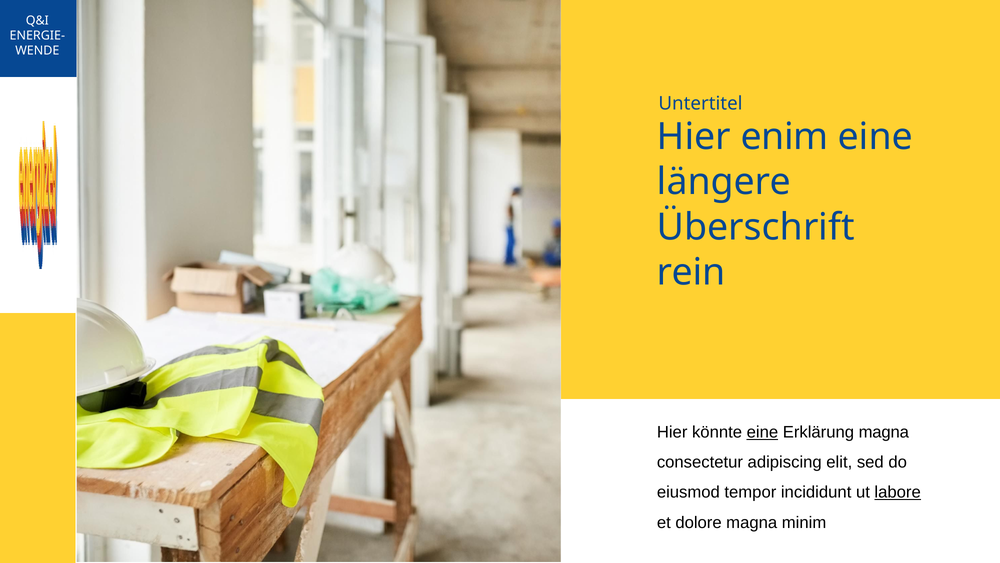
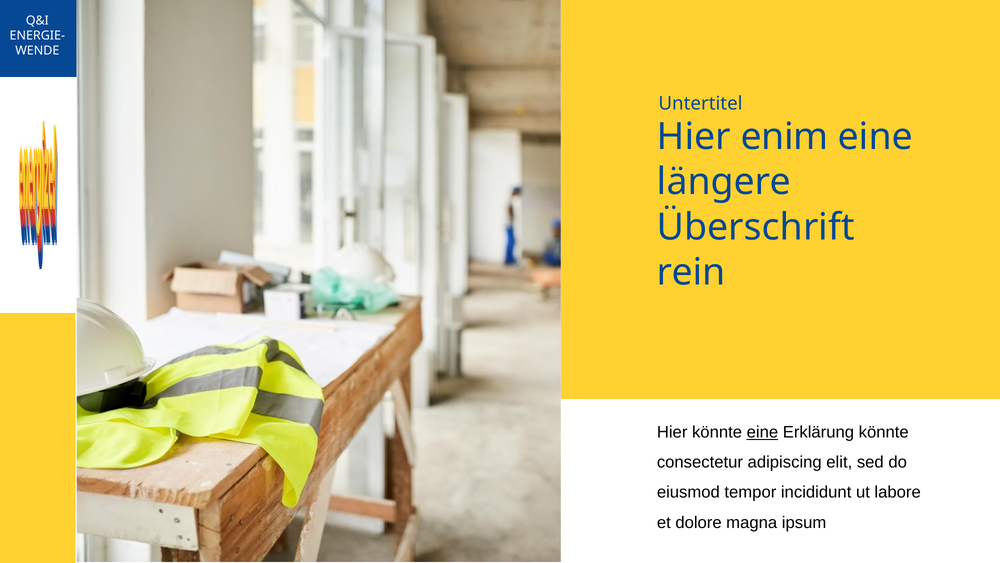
Erklärung magna: magna -> könnte (884, 432)
labore underline: present -> none (898, 492)
minim: minim -> ipsum (804, 522)
